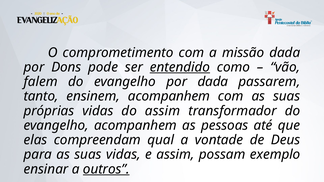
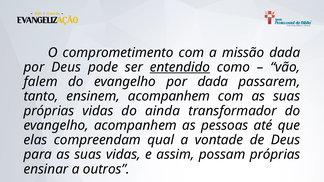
por Dons: Dons -> Deus (66, 67)
do assim: assim -> ainda (163, 111)
possam exemplo: exemplo -> próprias (275, 155)
outros underline: present -> none (106, 169)
